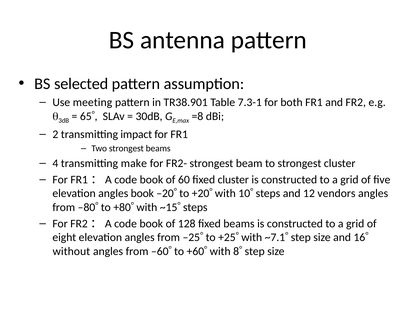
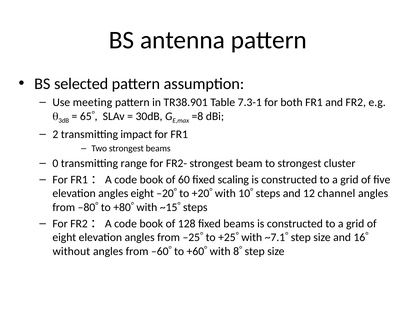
4: 4 -> 0 (55, 163)
make: make -> range (134, 163)
fixed cluster: cluster -> scaling (233, 180)
angles book: book -> eight (142, 194)
vendors: vendors -> channel (336, 194)
